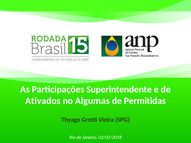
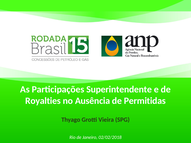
Ativados: Ativados -> Royalties (43, 101)
Algumas: Algumas -> Ausência (93, 101)
